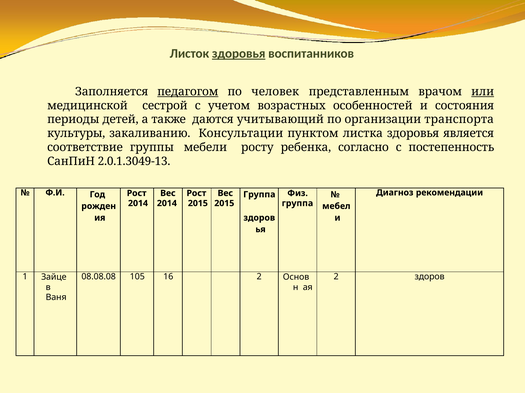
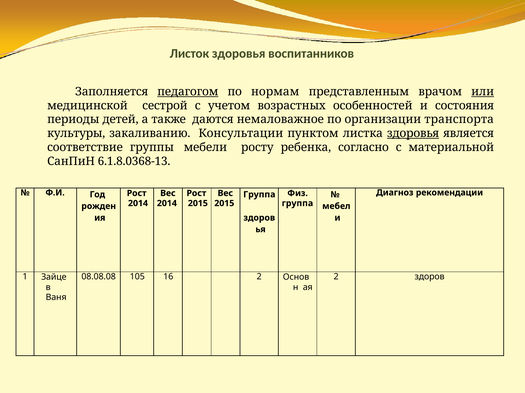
здоровья underline: present -> none (239, 54)
человек: человек -> нормам (275, 92)
учитывающий: учитывающий -> немаловажное (280, 120)
здоровья underline: none -> present (413, 134)
постепенность: постепенность -> материальной (451, 148)
2.0.1.3049-13: 2.0.1.3049-13 -> 6.1.8.0368-13 (134, 162)
